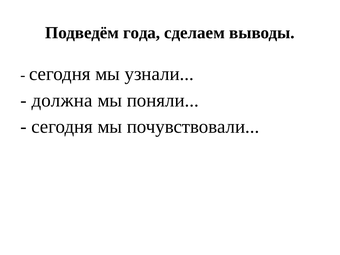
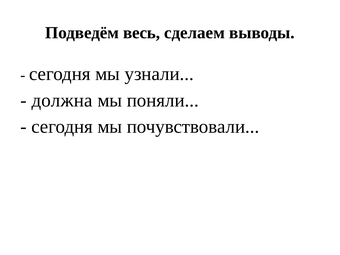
года: года -> весь (142, 33)
